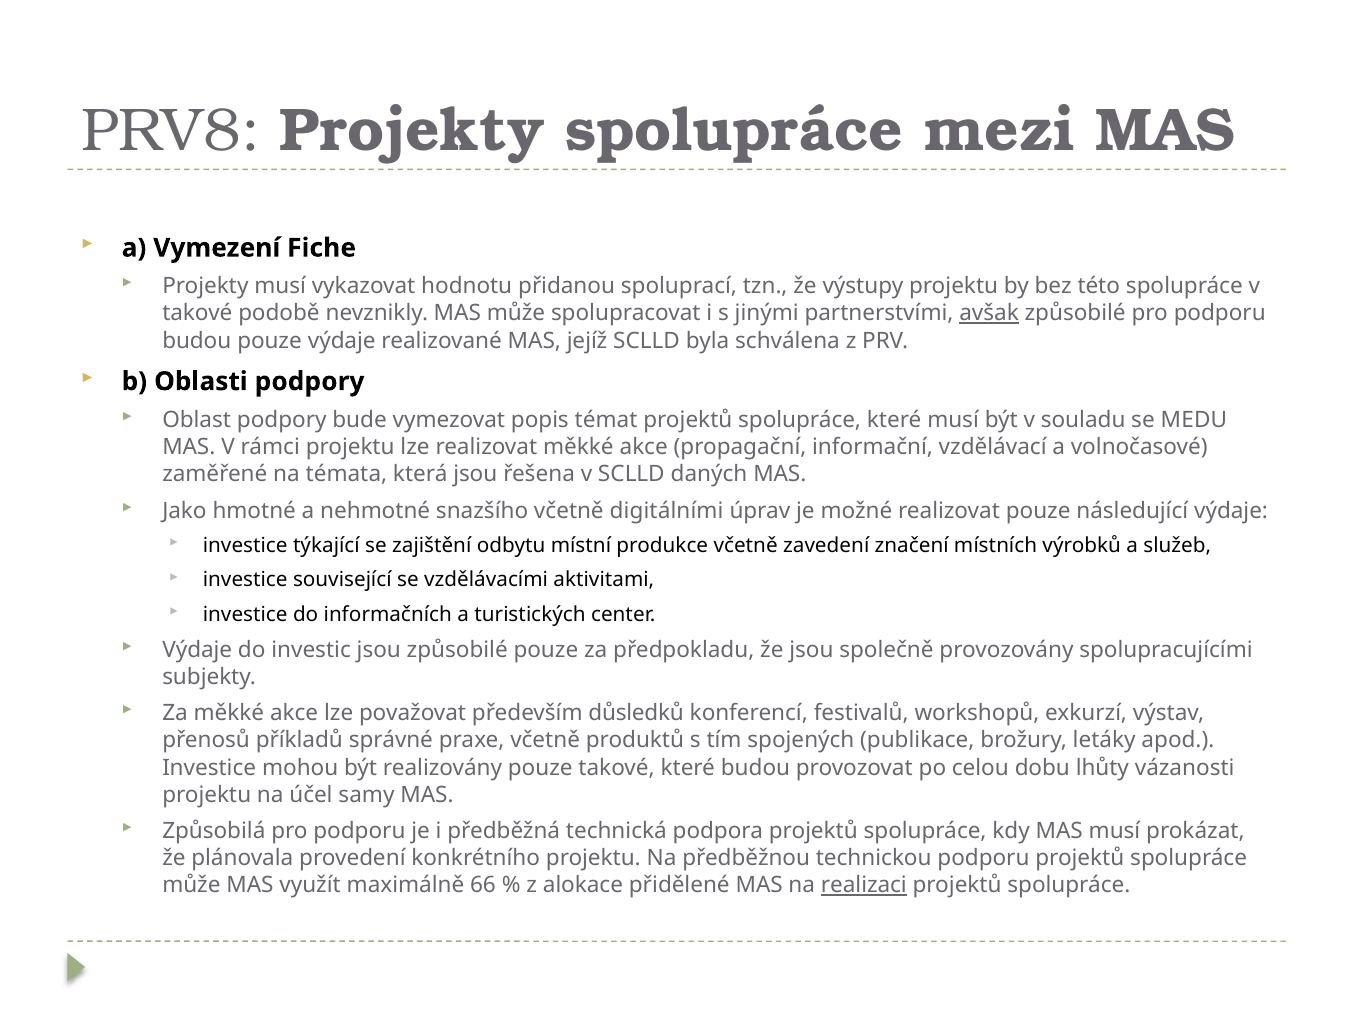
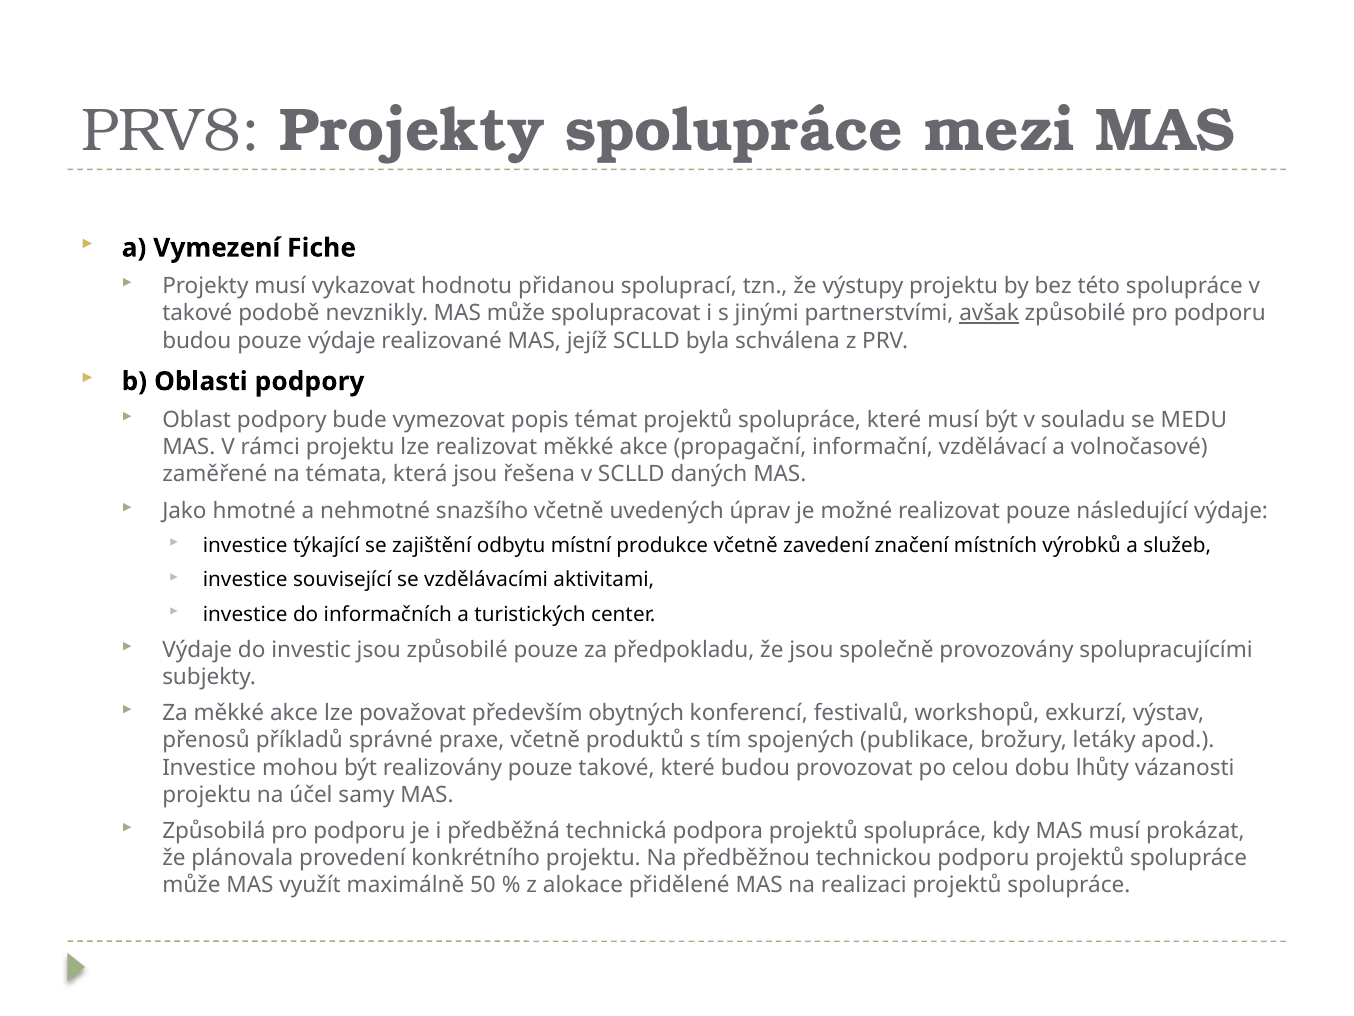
digitálními: digitálními -> uvedených (667, 510)
důsledků: důsledků -> obytných (636, 713)
66: 66 -> 50 (483, 885)
realizaci underline: present -> none (864, 885)
